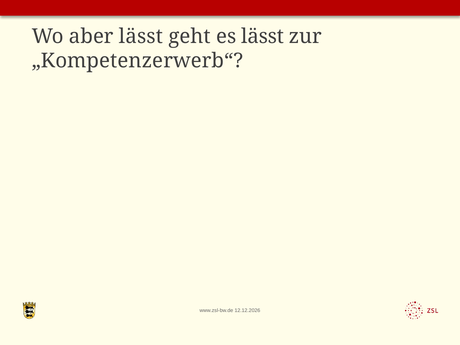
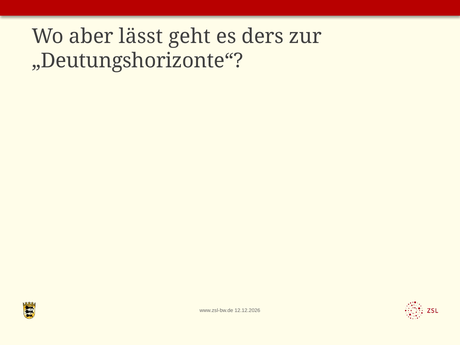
es lässt: lässt -> ders (263, 36)
„Kompetenzerwerb“: „Kompetenzerwerb“ -> „Deutungshorizonte“ (137, 61)
